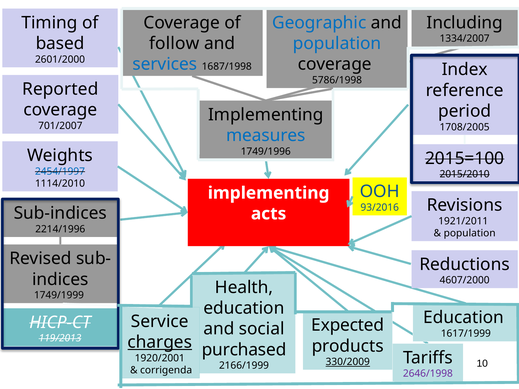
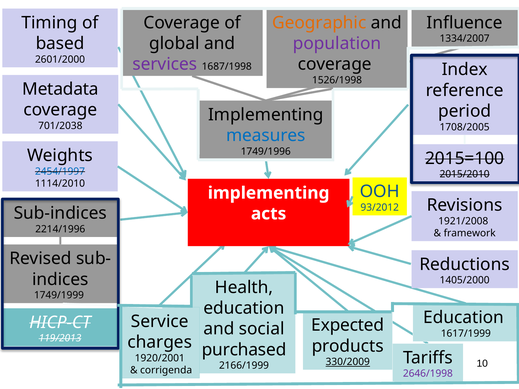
Geographic colour: blue -> orange (319, 23)
Including: Including -> Influence (465, 23)
follow: follow -> global (174, 43)
population colour: blue -> purple (337, 43)
services colour: blue -> purple (165, 64)
5786/1998: 5786/1998 -> 1526/1998 (337, 80)
Reported: Reported -> Metadata (60, 89)
701/2007: 701/2007 -> 701/2038 (60, 126)
93/2016: 93/2016 -> 93/2012 (380, 208)
1921/2011: 1921/2011 -> 1921/2008 (463, 221)
population: population -> framework (470, 233)
4607/2000: 4607/2000 -> 1405/2000 (465, 280)
charges underline: present -> none (160, 342)
